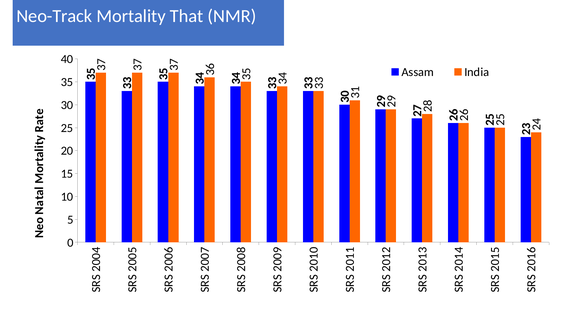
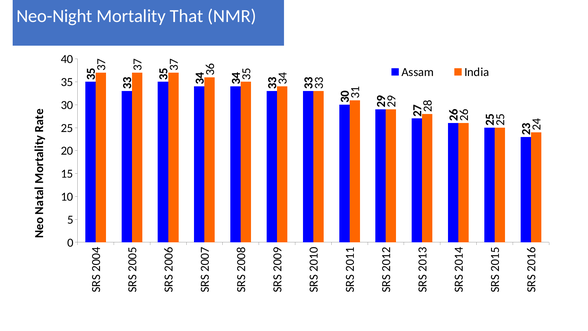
Neo-Track: Neo-Track -> Neo-Night (54, 16)
